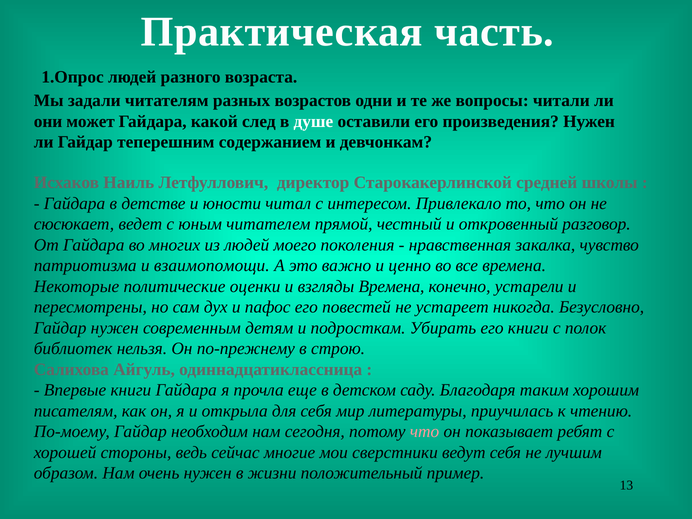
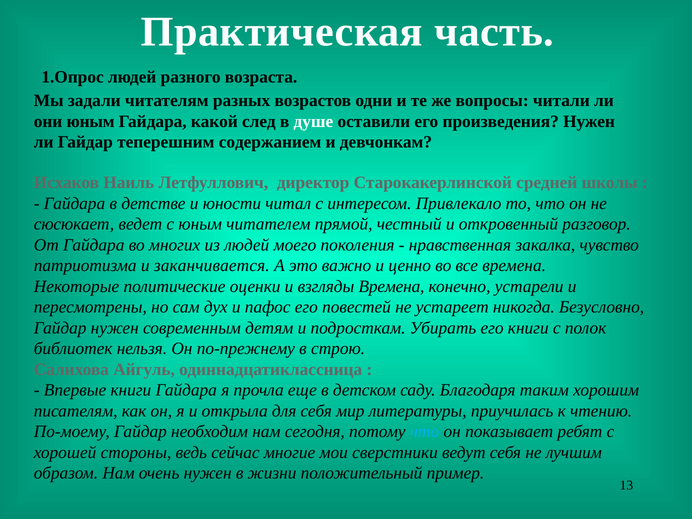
они может: может -> юным (91, 121)
взаимопомощи: взаимопомощи -> заканчивается (212, 266)
что colour: pink -> light blue (425, 432)
